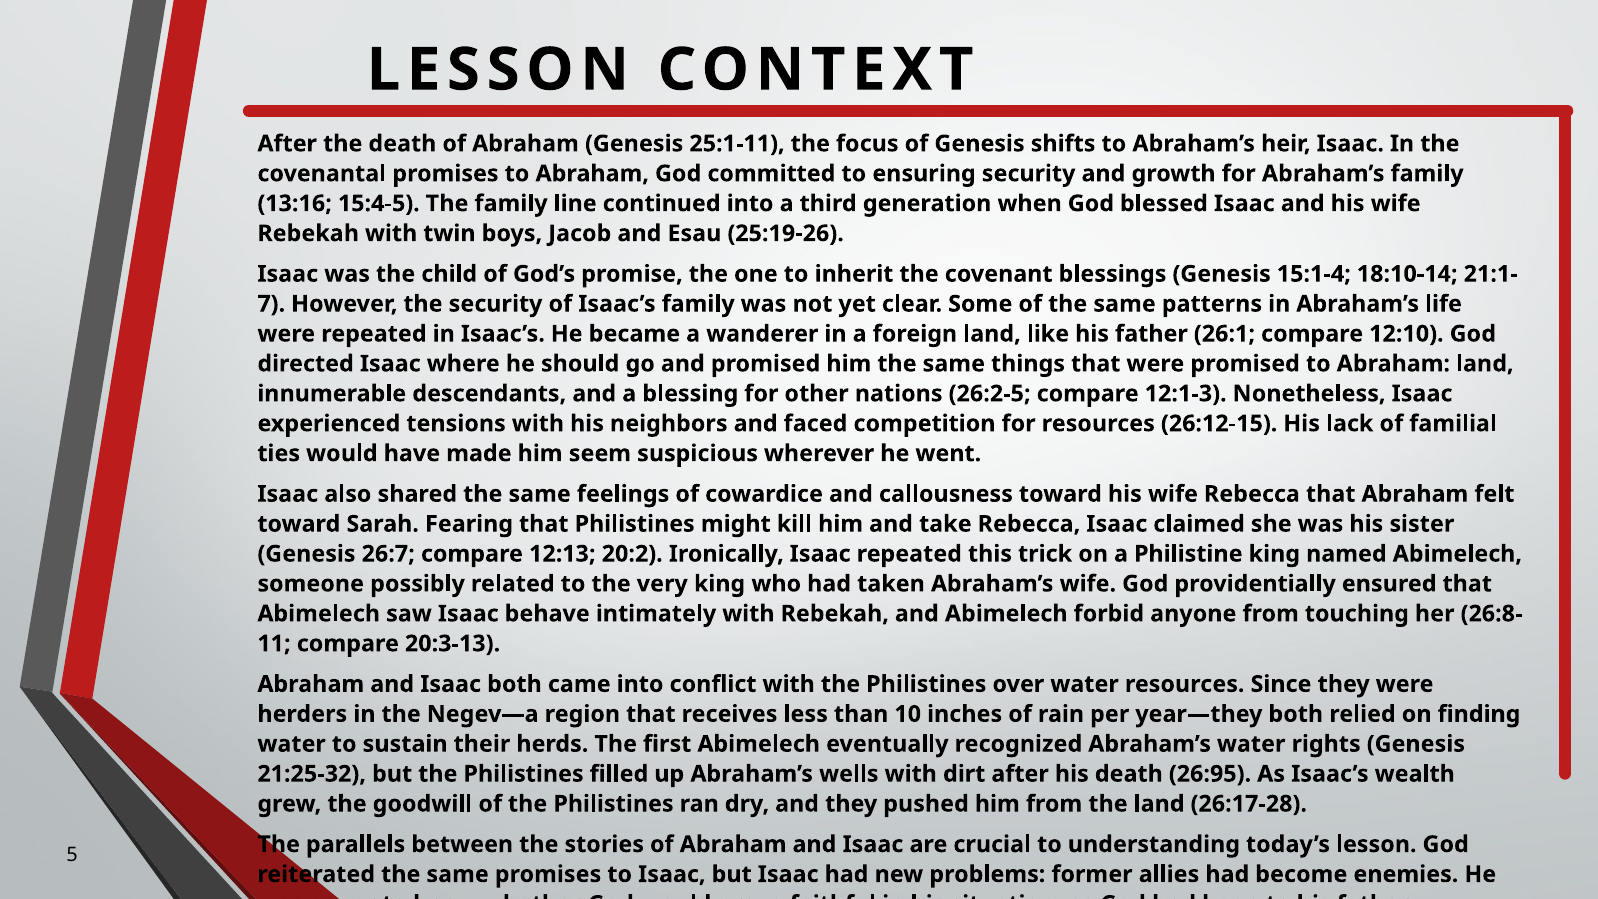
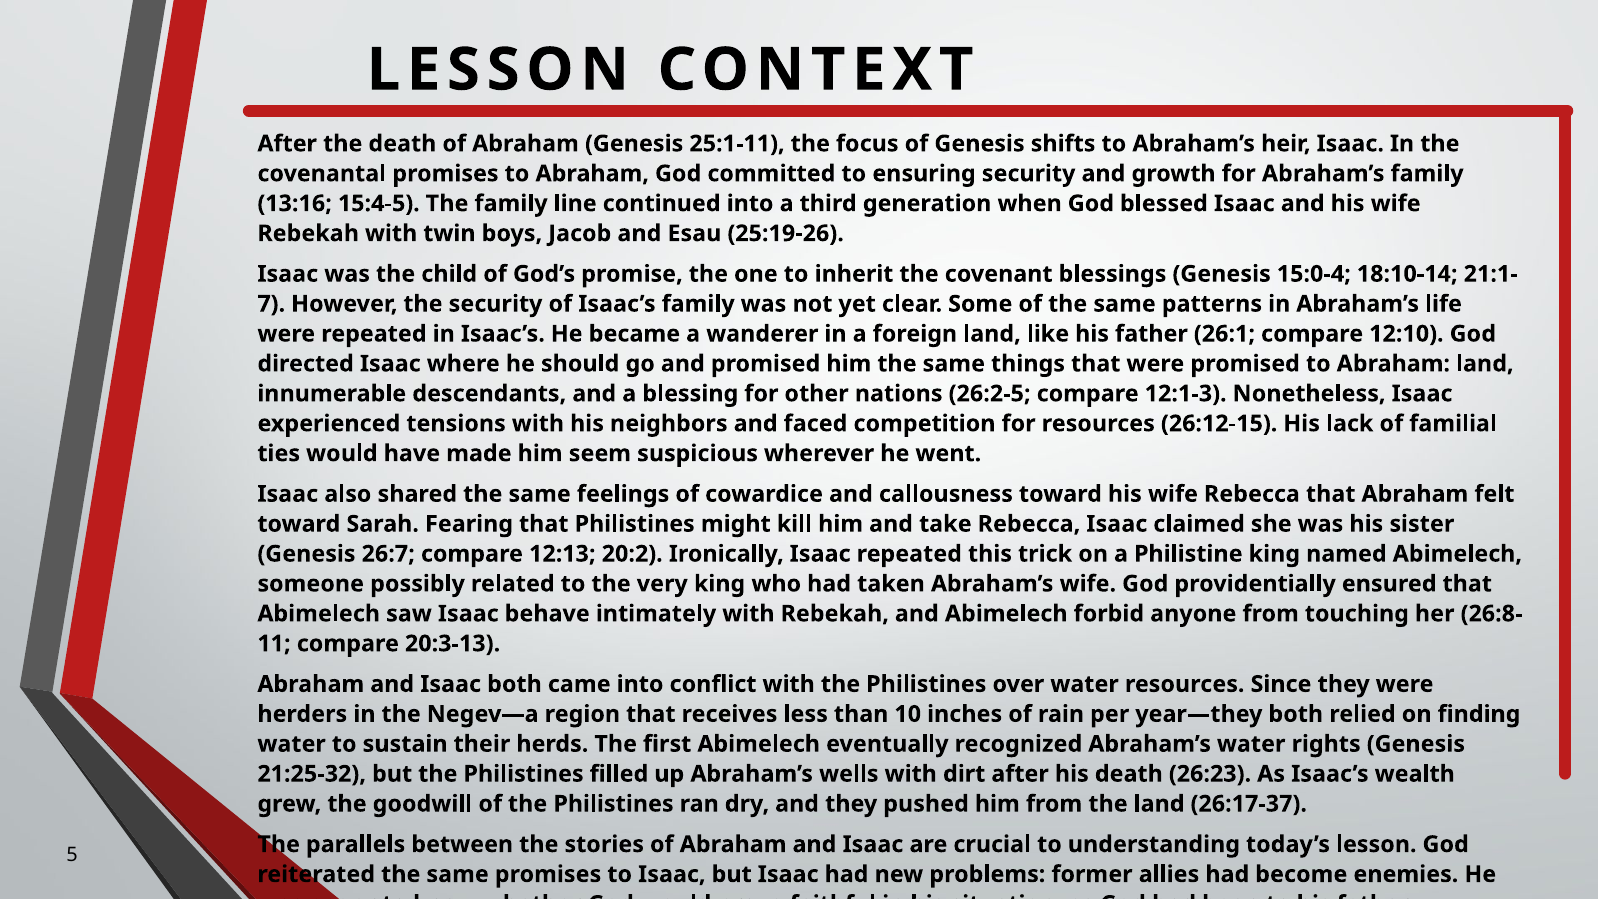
15:1-4: 15:1-4 -> 15:0-4 (1314, 274)
26:95: 26:95 -> 26:23 (1210, 774)
26:17-28: 26:17-28 -> 26:17-37 (1249, 804)
